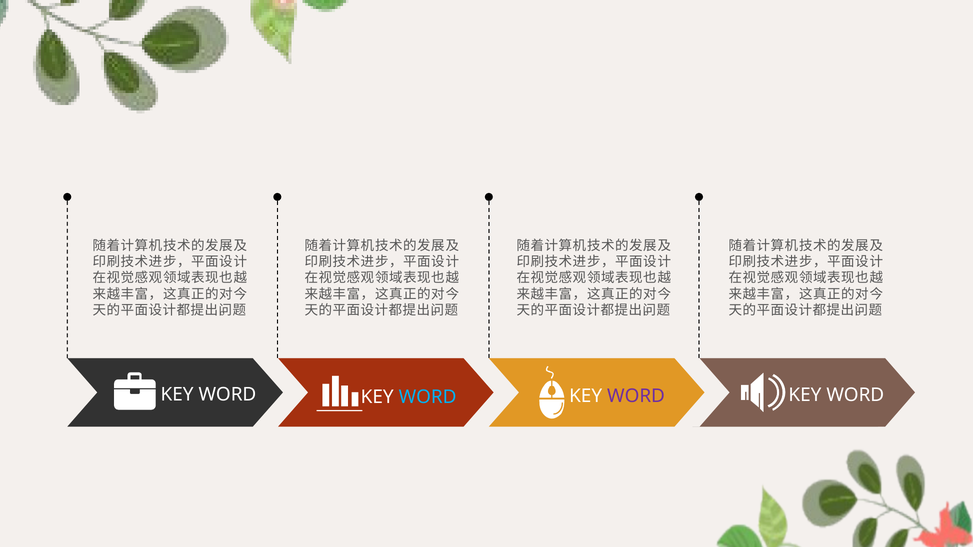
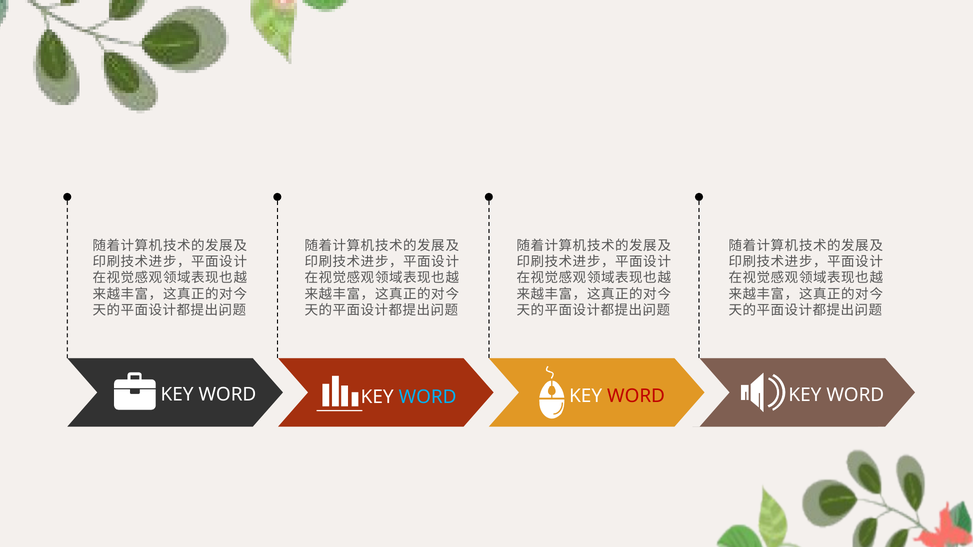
WORD colour: purple -> red (636, 396)
